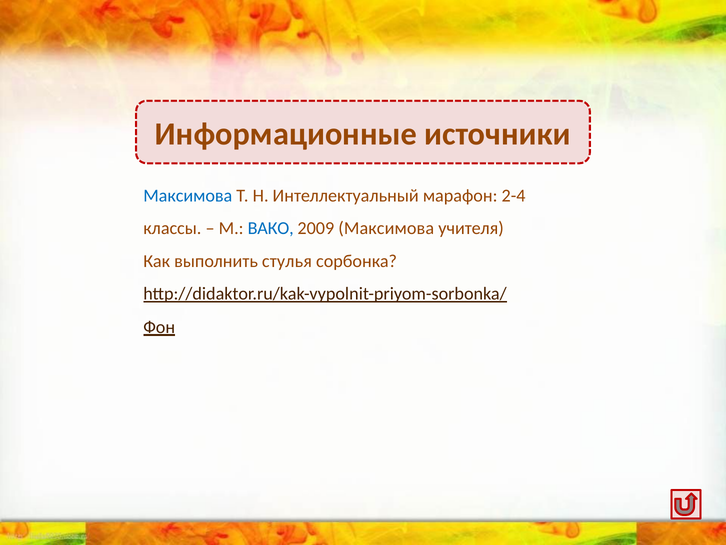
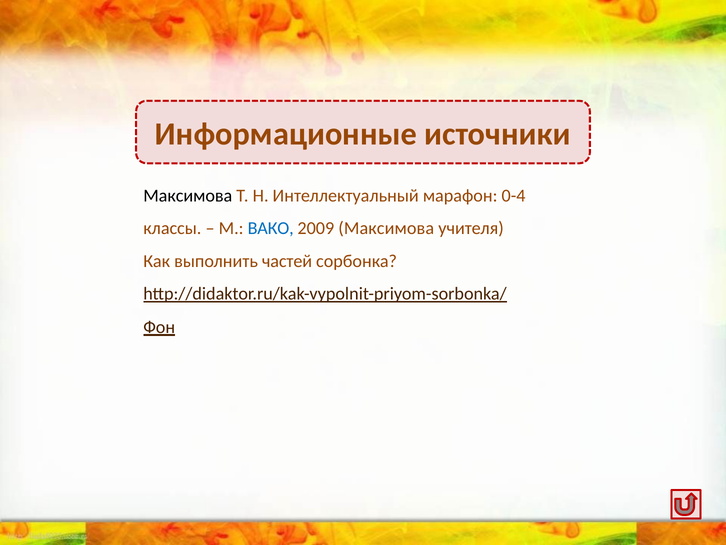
Максимова colour: blue -> black (188, 195)
2-4: 2-4 -> 0-4 (514, 195)
стулья: стулья -> частей (287, 261)
